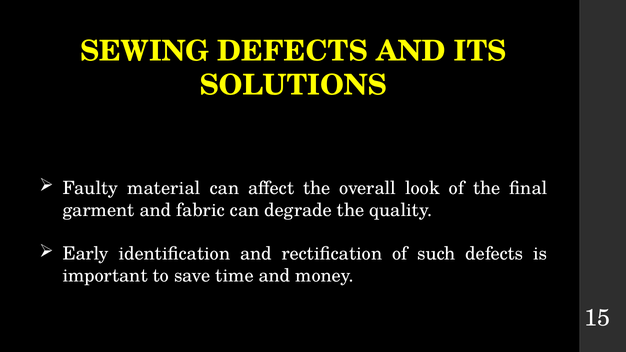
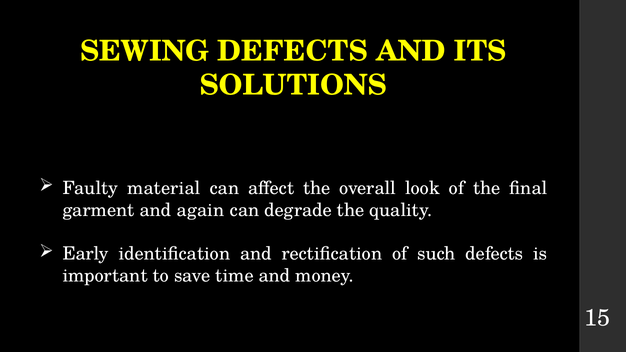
fabric: fabric -> again (201, 210)
